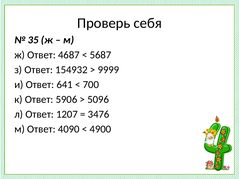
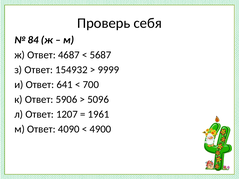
35: 35 -> 84 (33, 40)
3476: 3476 -> 1961 (99, 114)
